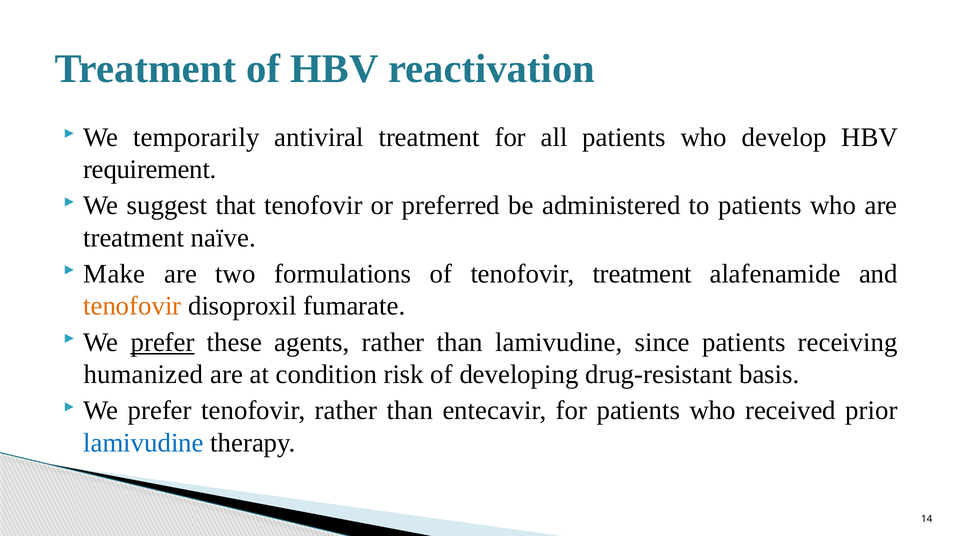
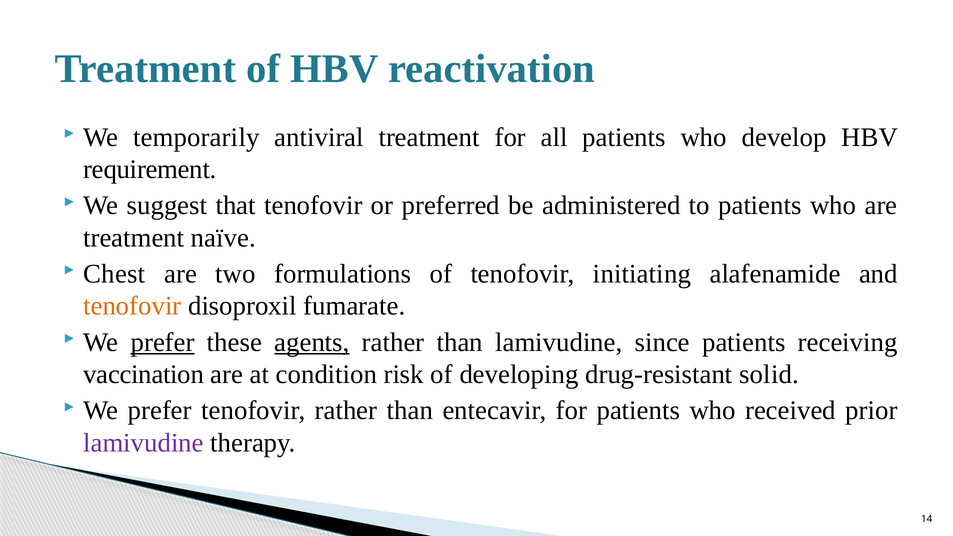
Make: Make -> Chest (114, 274)
tenofovir treatment: treatment -> initiating (642, 274)
agents underline: none -> present (312, 342)
humanized: humanized -> vaccination (144, 375)
basis: basis -> solid (769, 375)
lamivudine colour: blue -> purple (143, 443)
